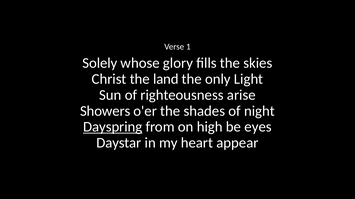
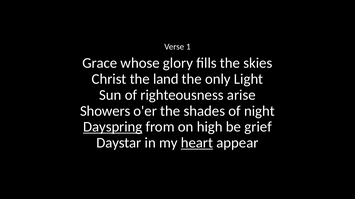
Solely: Solely -> Grace (100, 63)
eyes: eyes -> grief (258, 127)
heart underline: none -> present (197, 143)
